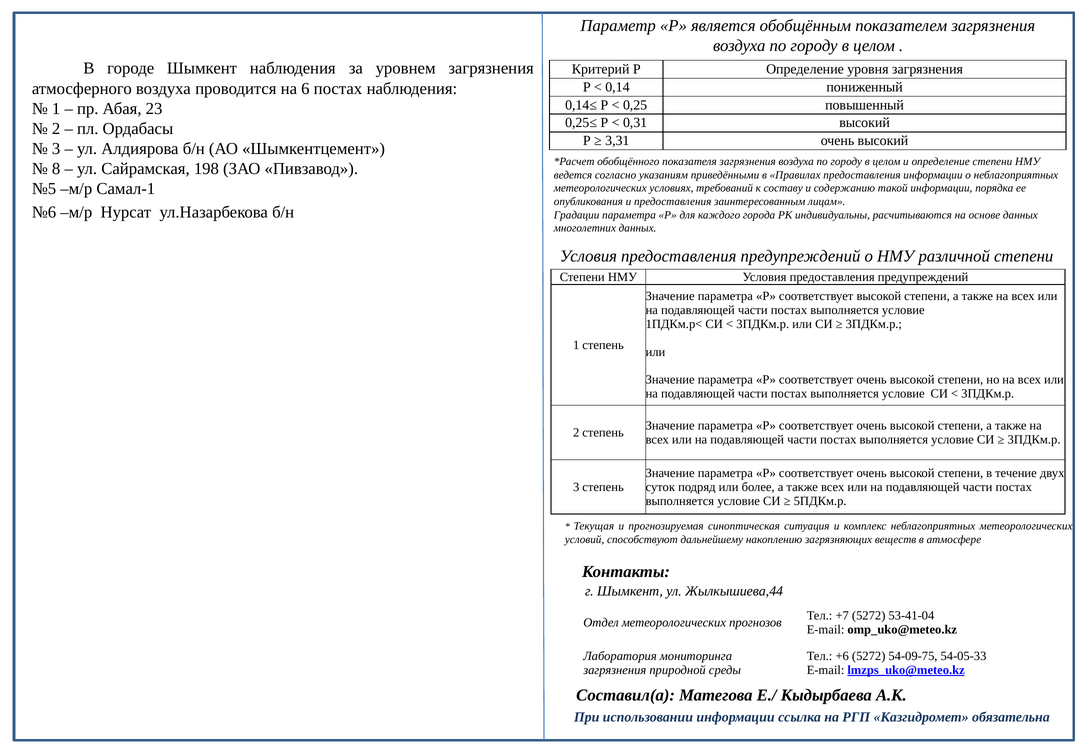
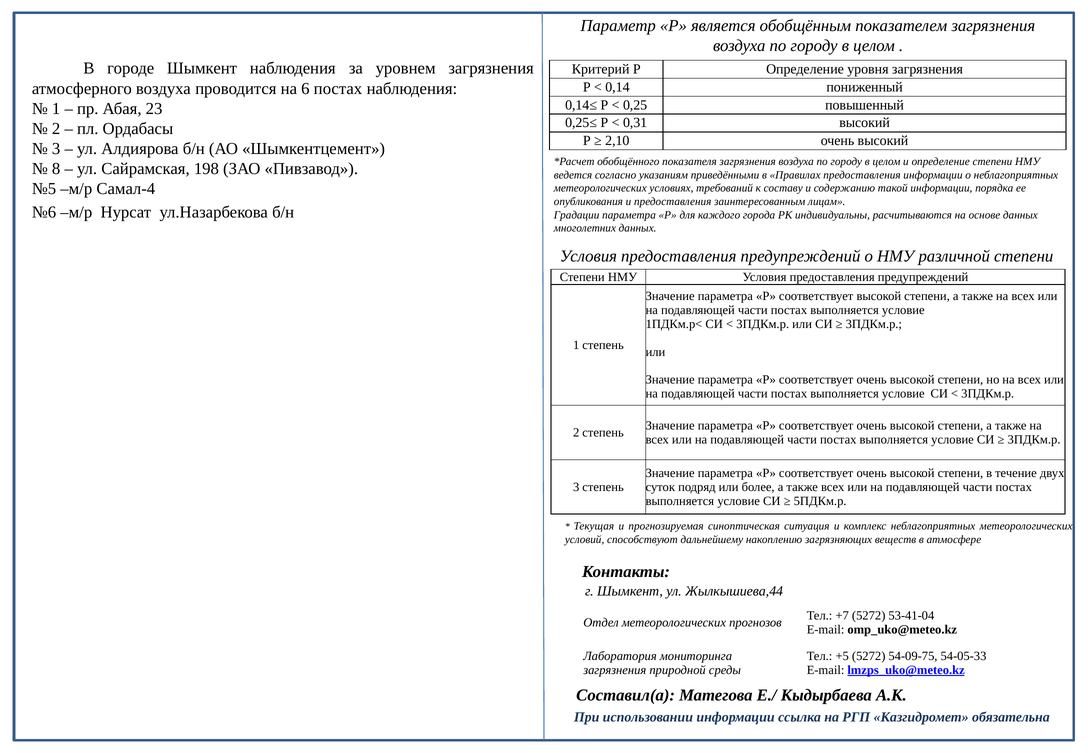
3,31: 3,31 -> 2,10 (617, 141)
Самал-1: Самал-1 -> Самал-4 (126, 189)
+6: +6 -> +5 (842, 656)
